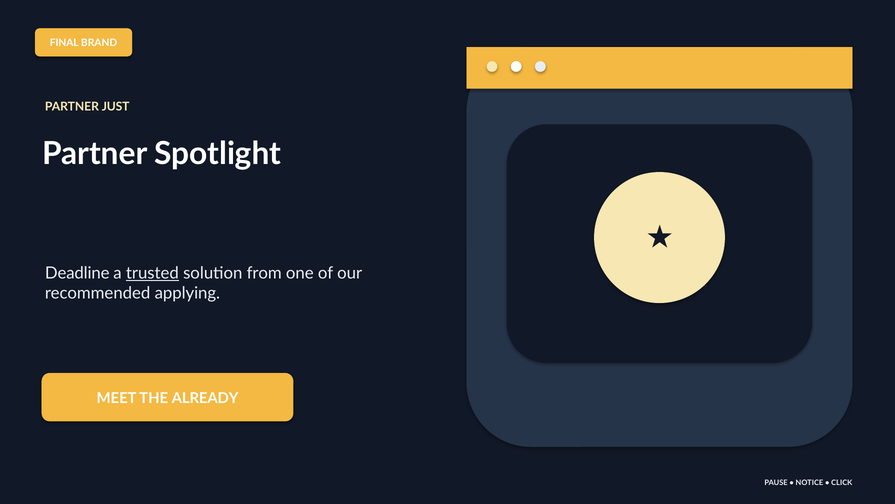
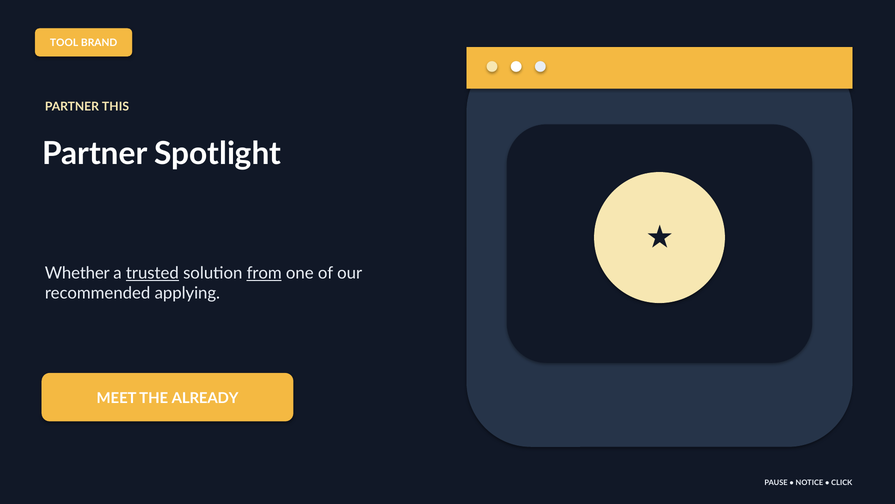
FINAL: FINAL -> TOOL (64, 43)
JUST: JUST -> THIS (116, 107)
Deadline: Deadline -> Whether (77, 273)
from underline: none -> present (264, 273)
